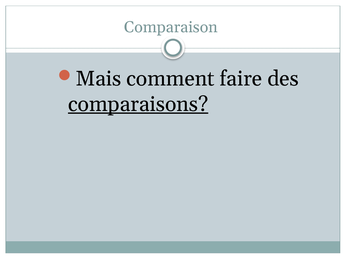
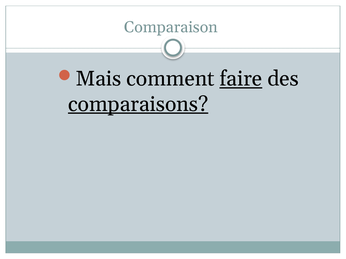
faire underline: none -> present (241, 79)
